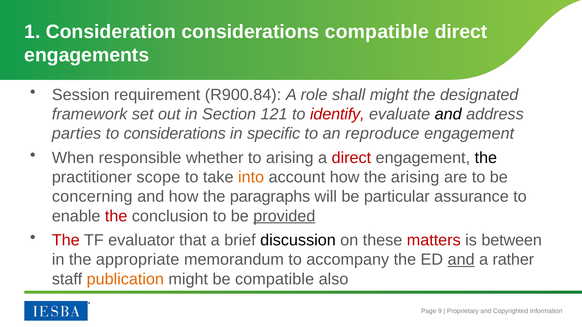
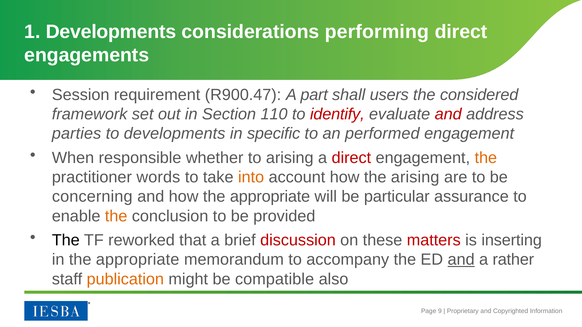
1 Consideration: Consideration -> Developments (111, 32)
considerations compatible: compatible -> performing (377, 32)
R900.84: R900.84 -> R900.47 (243, 95)
role: role -> part (314, 95)
shall might: might -> users (389, 95)
designated: designated -> considered (479, 95)
121: 121 -> 110 (274, 114)
and colour: black -> red (448, 114)
to considerations: considerations -> developments (175, 134)
reproduce: reproduce -> performed (382, 134)
the colour: black -> orange (486, 158)
scope: scope -> words (158, 177)
how the paragraphs: paragraphs -> appropriate (270, 197)
the colour: red -> orange (116, 216)
provided underline: present -> none (284, 216)
The colour: red -> black (66, 241)
evaluator: evaluator -> reworked (142, 241)
discussion colour: black -> red (298, 241)
between: between -> inserting (512, 241)
